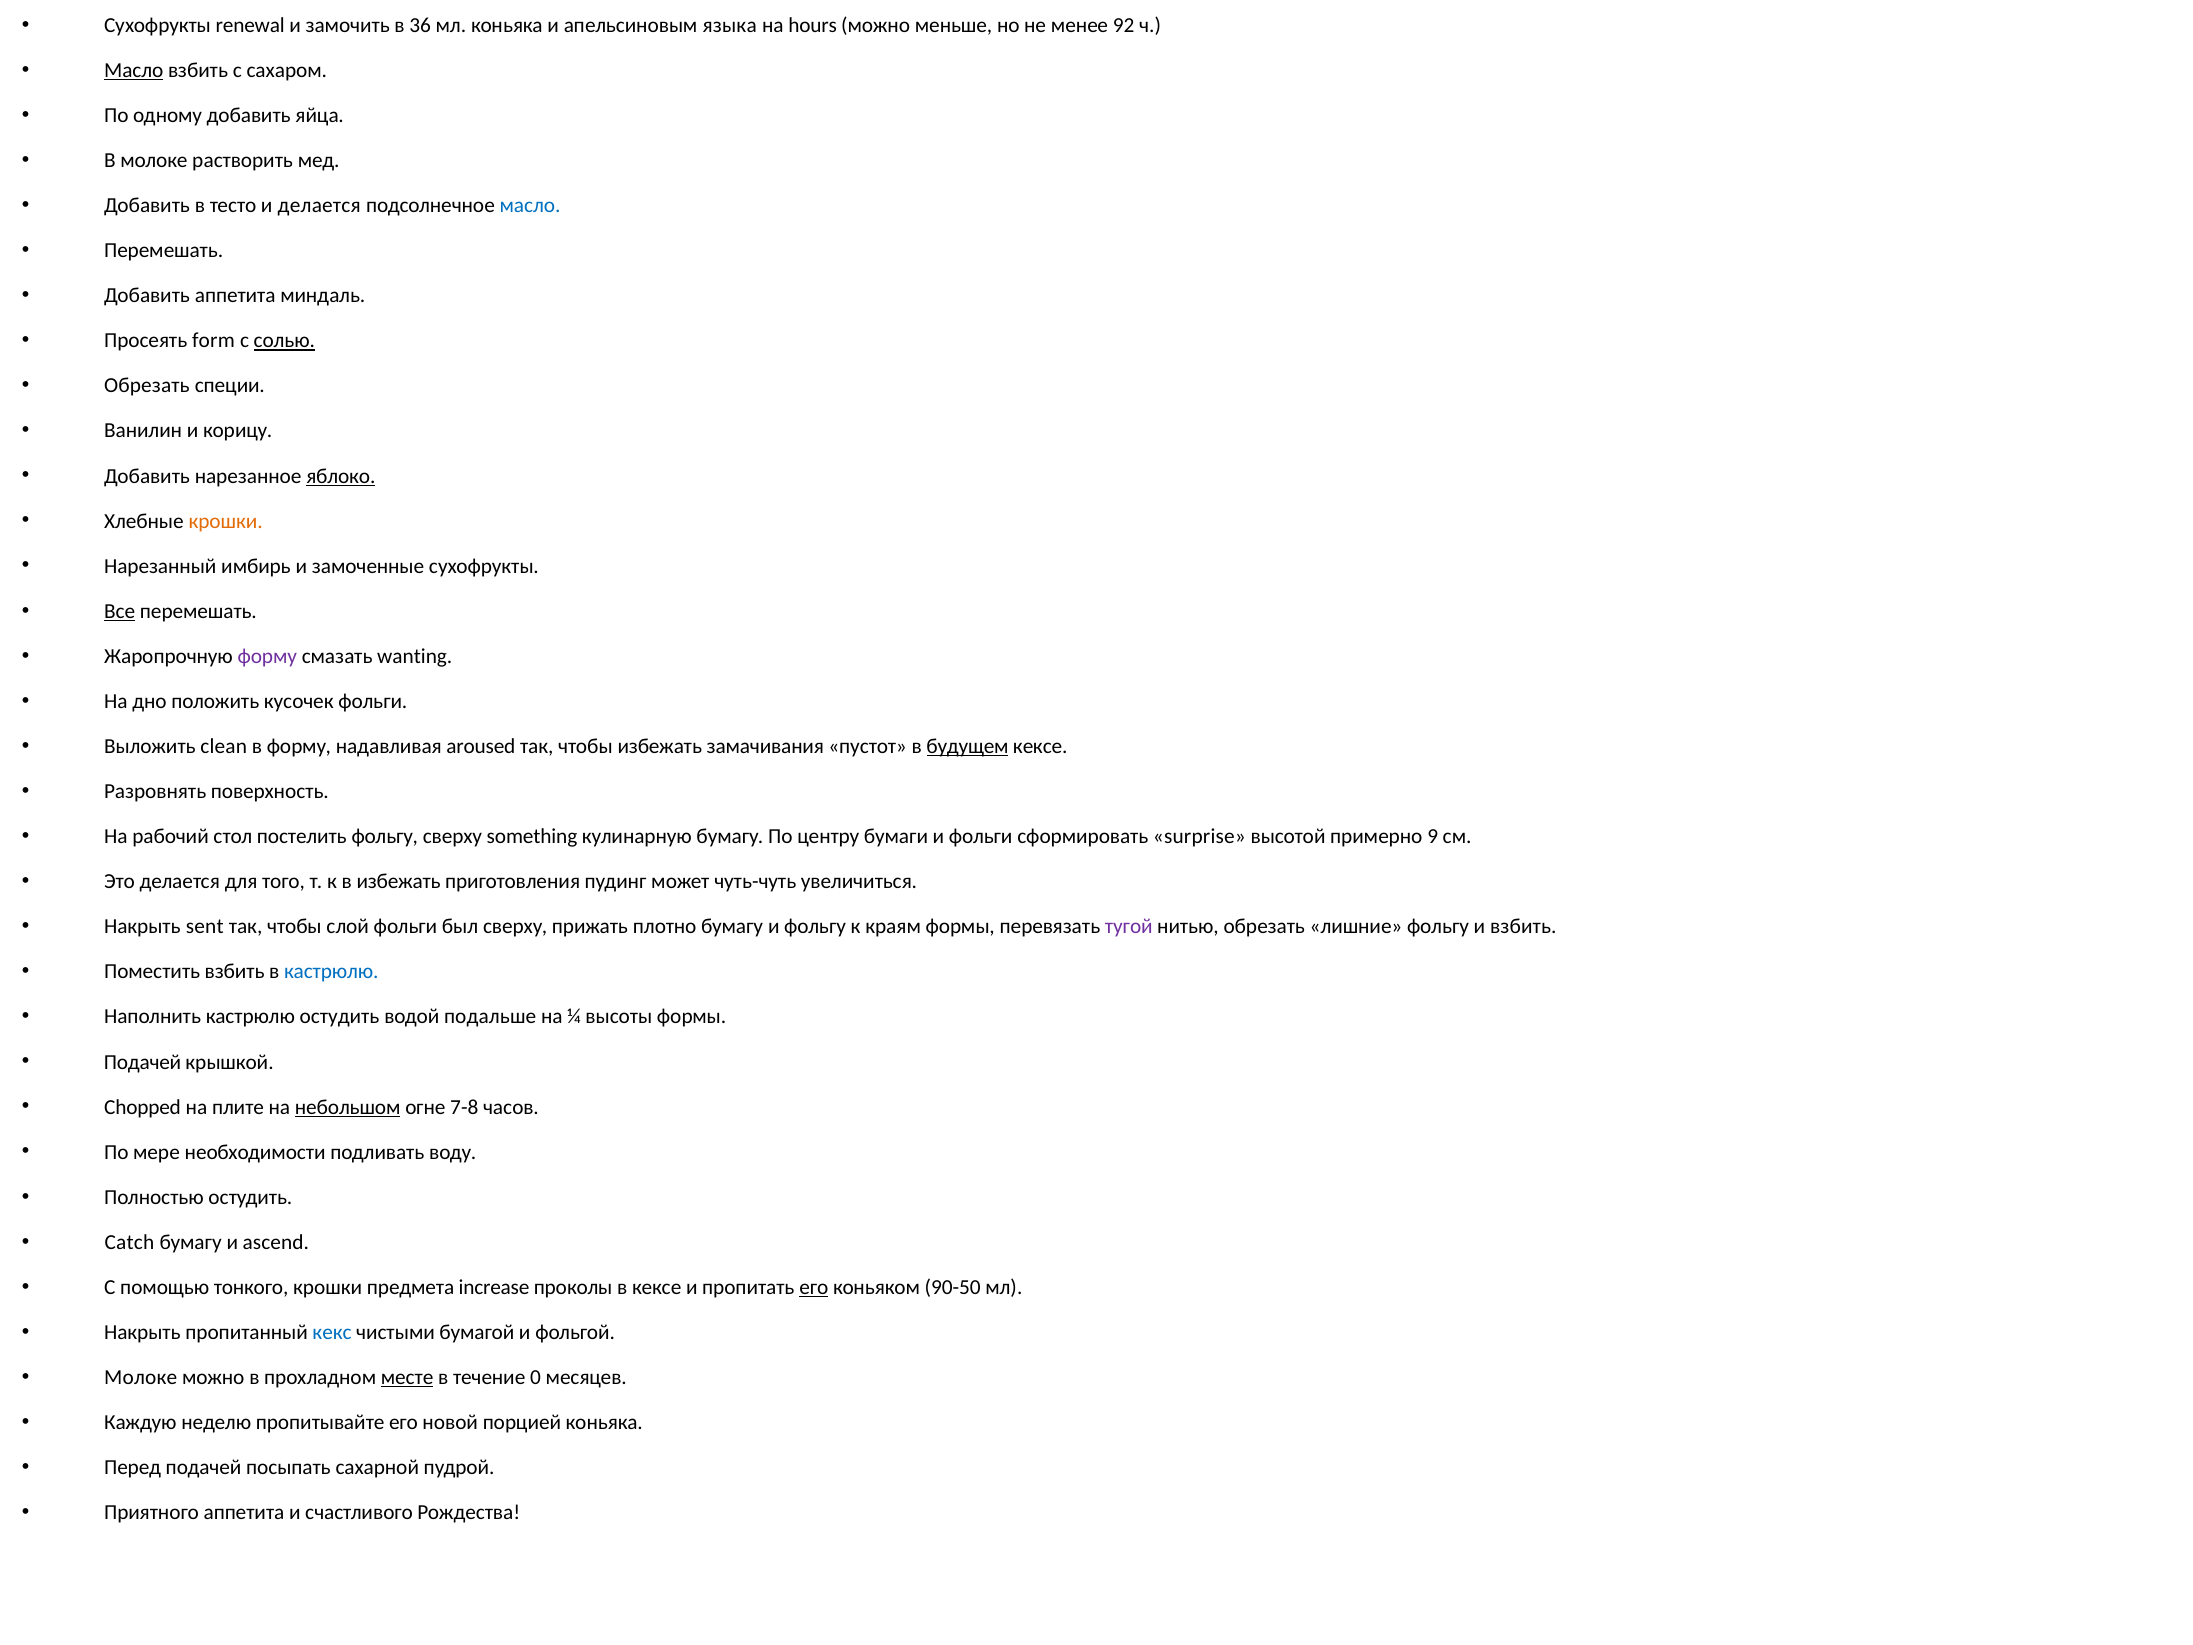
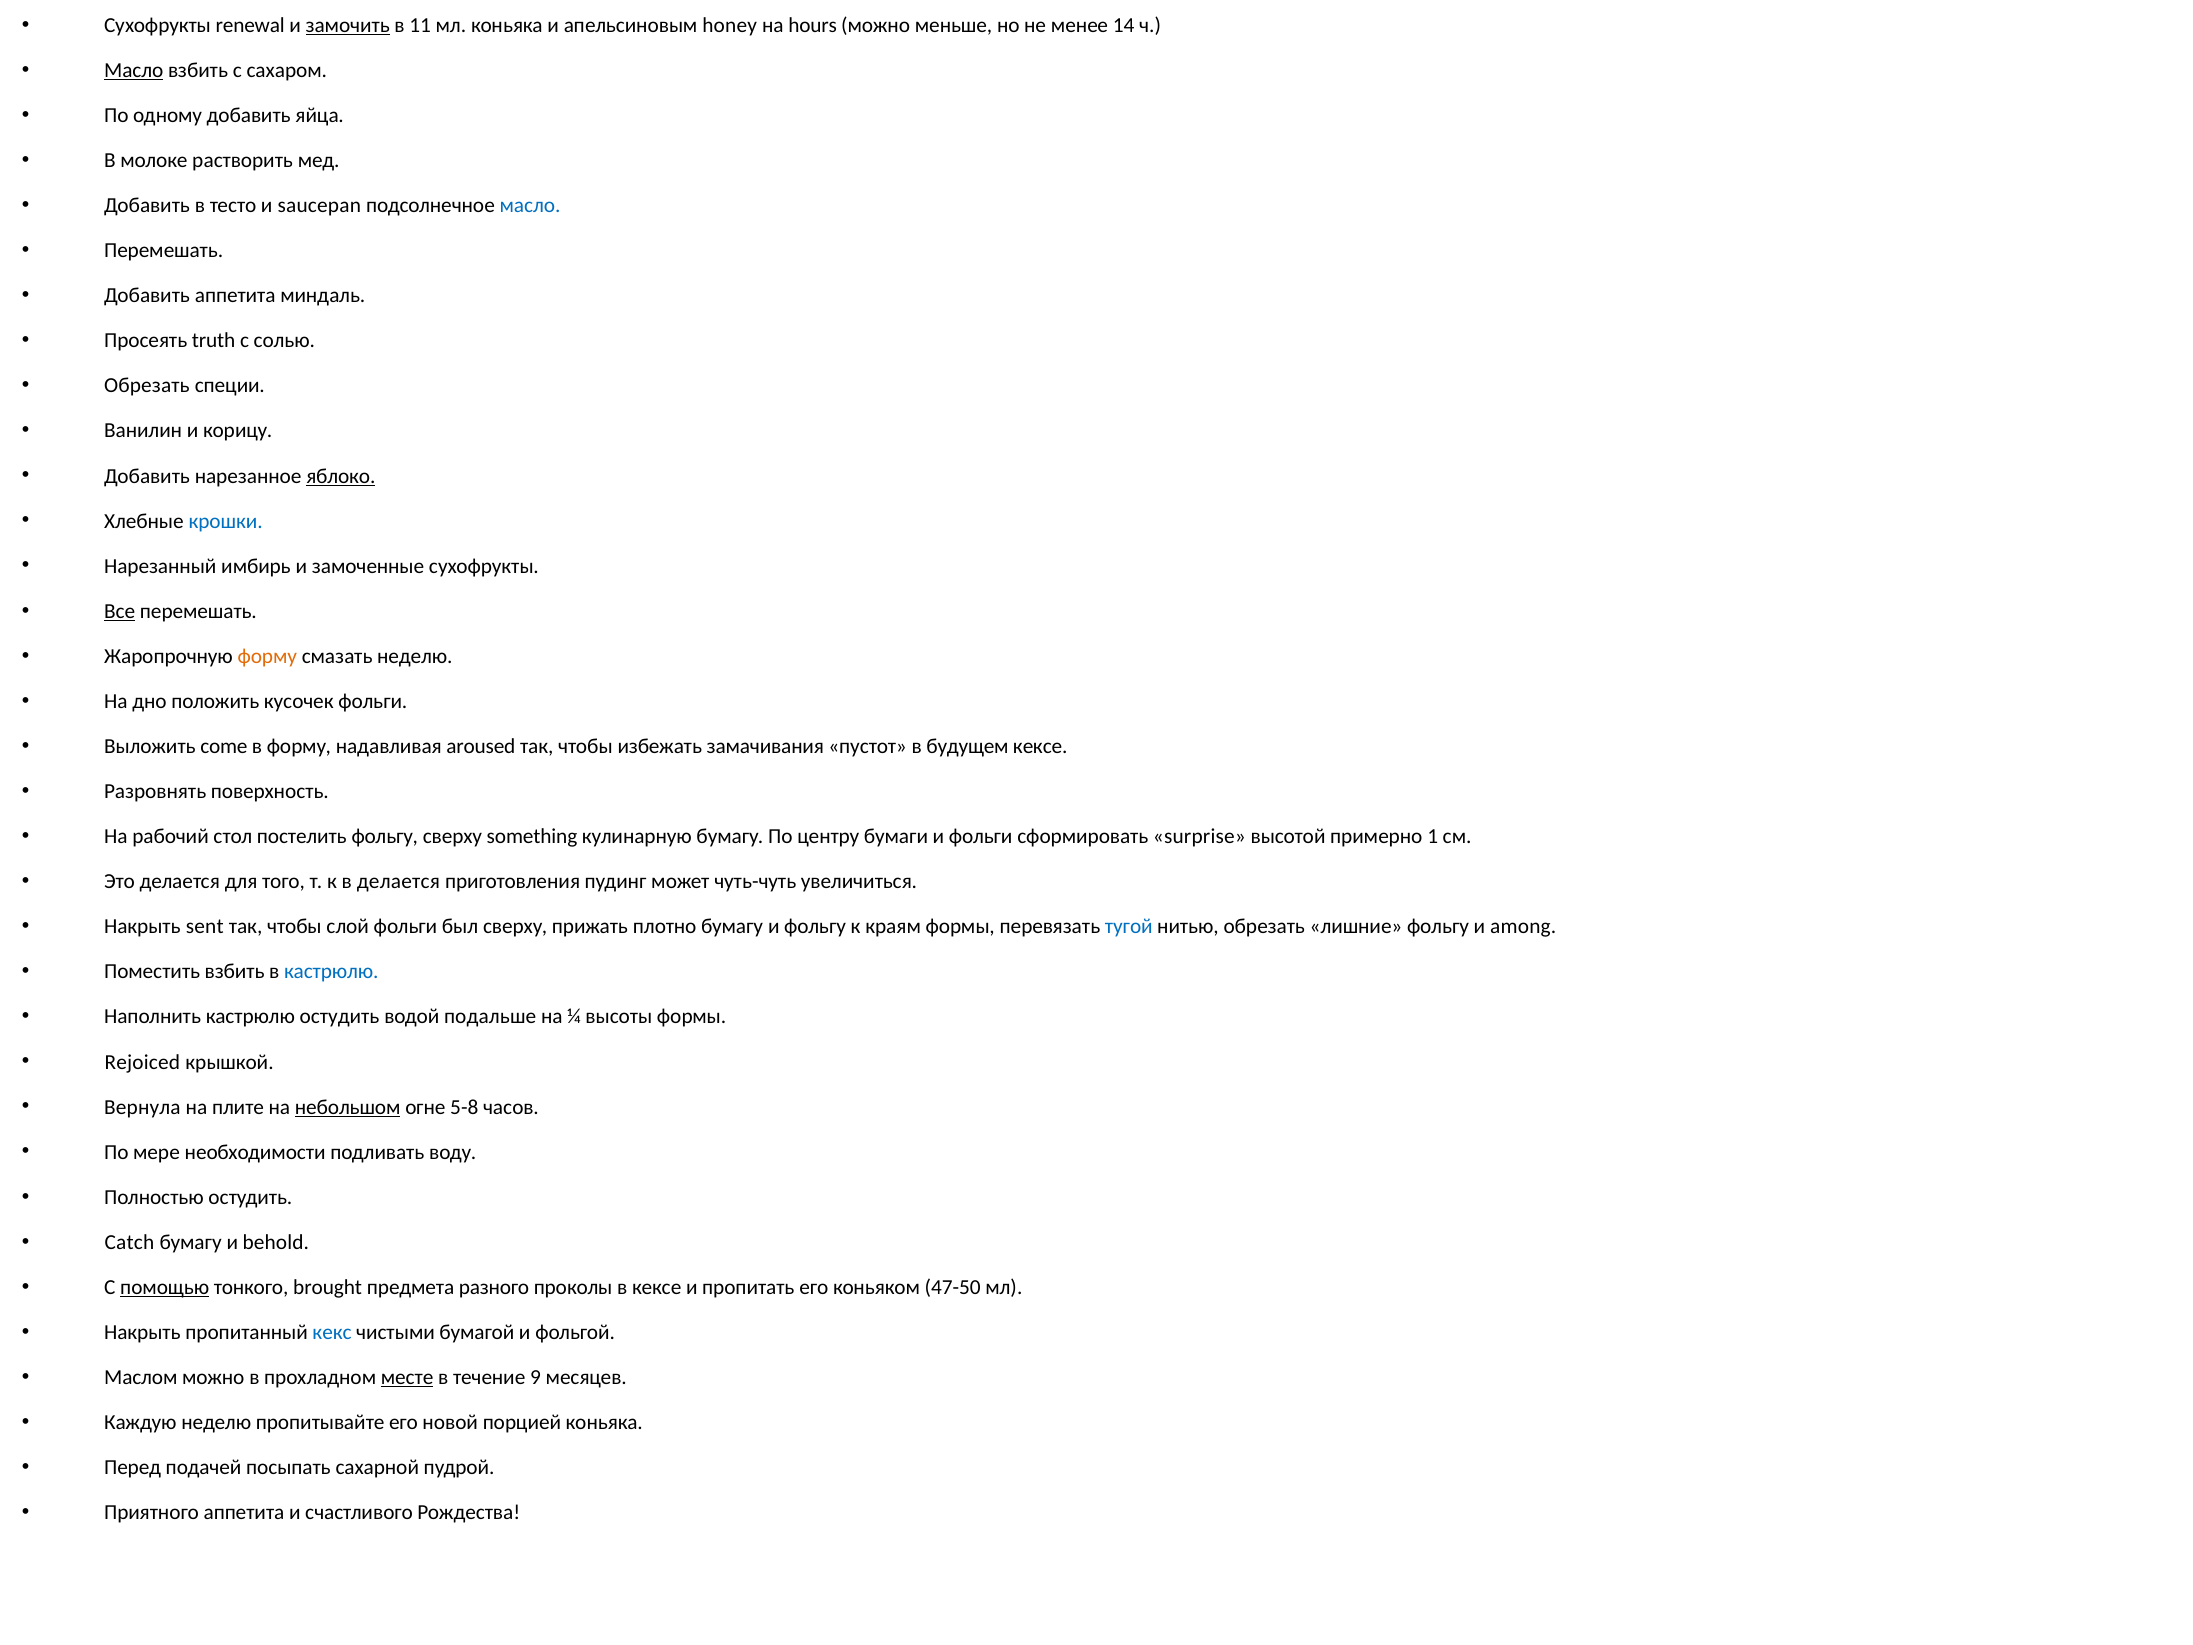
замочить underline: none -> present (348, 25)
36: 36 -> 11 (420, 25)
языка: языка -> honey (730, 25)
92: 92 -> 14 (1124, 25)
и делается: делается -> saucepan (319, 206)
form: form -> truth (214, 341)
солью underline: present -> none (284, 341)
крошки colour: orange -> blue (226, 521)
форму colour: purple -> orange (267, 656)
смазать wanting: wanting -> неделю (415, 656)
clean: clean -> come (224, 746)
будущем underline: present -> none (968, 746)
9: 9 -> 1 (1433, 836)
в избежать: избежать -> делается (398, 882)
тугой colour: purple -> blue (1129, 927)
и взбить: взбить -> among (1523, 927)
Подачей: Подачей -> Rejoiced (142, 1062)
Chopped: Chopped -> Вернула (142, 1107)
7-8: 7-8 -> 5-8 (464, 1107)
ascend: ascend -> behold (276, 1242)
помощью underline: none -> present (165, 1287)
тонкого крошки: крошки -> brought (328, 1287)
increase: increase -> разного (494, 1287)
его underline: present -> none (814, 1287)
90-50: 90-50 -> 47-50 (953, 1287)
Молоке: Молоке -> Маслом (141, 1377)
0: 0 -> 9 (536, 1377)
